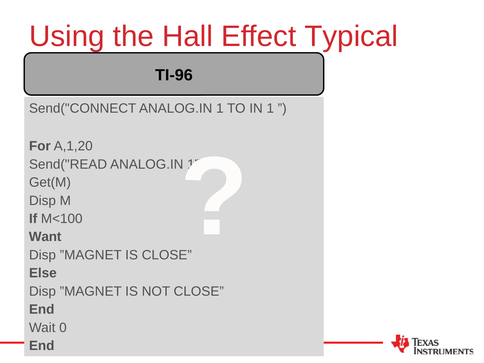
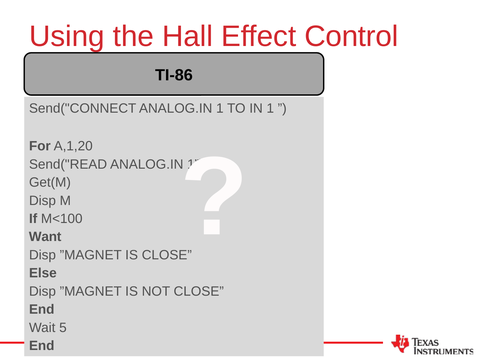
Typical: Typical -> Control (351, 36)
TI-96: TI-96 -> TI-86 (174, 75)
0: 0 -> 5 (63, 328)
